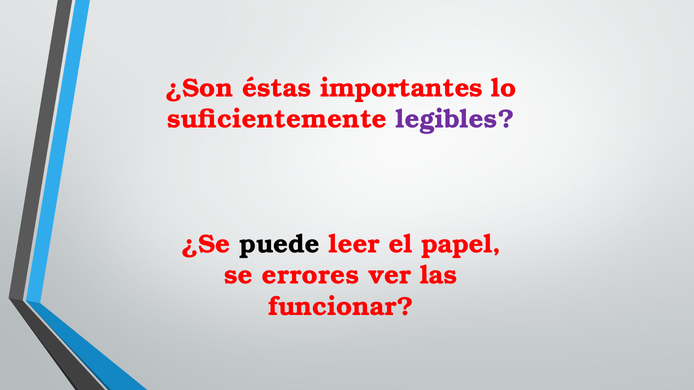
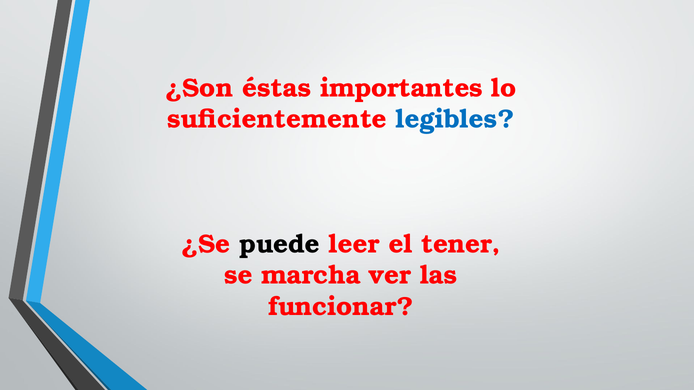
legibles colour: purple -> blue (455, 119)
papel: papel -> tener (461, 244)
errores: errores -> marcha (311, 275)
